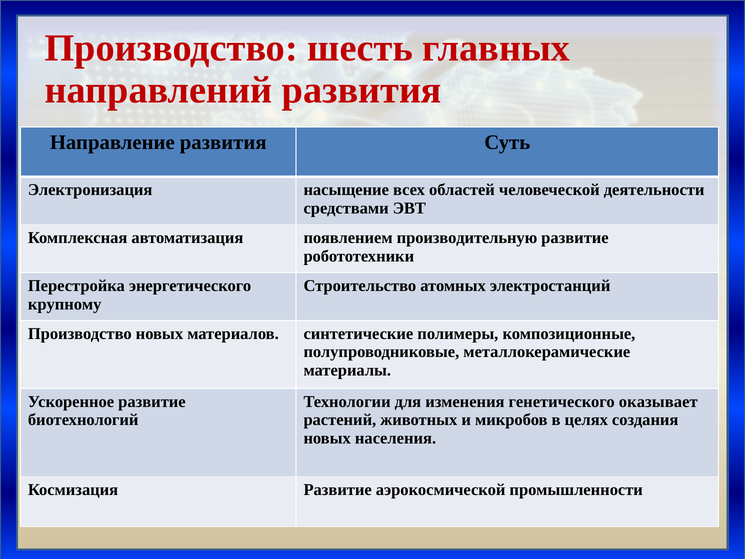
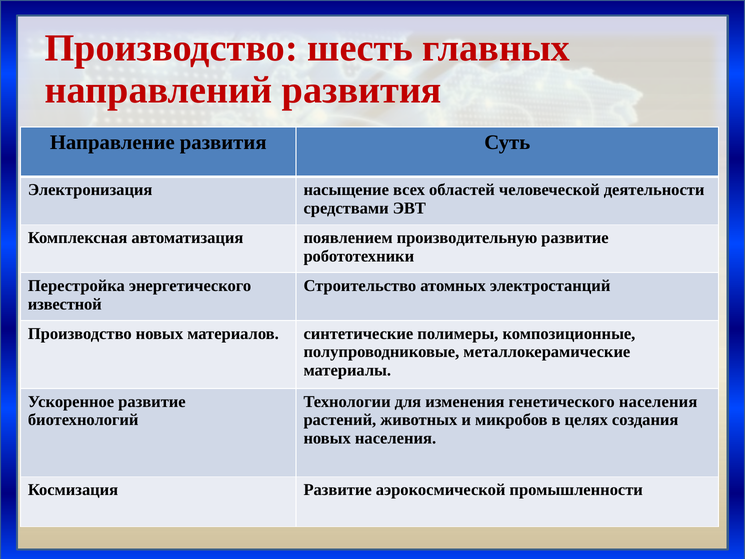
крупному: крупному -> известной (65, 304)
генетического оказывает: оказывает -> населения (658, 401)
